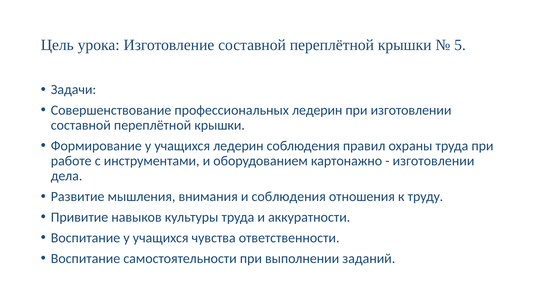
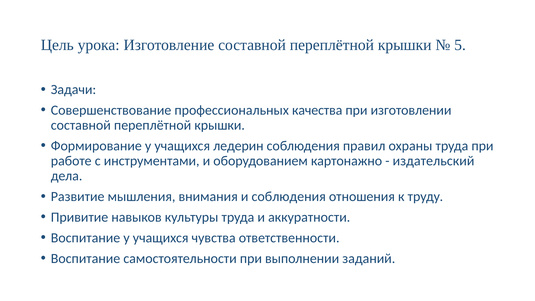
профессиональных ледерин: ледерин -> качества (317, 110)
изготовлении: изготовлении -> издательский (434, 161)
